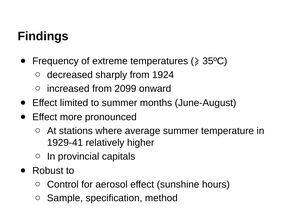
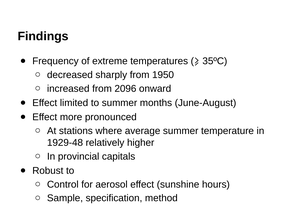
1924: 1924 -> 1950 (163, 75)
2099: 2099 -> 2096 (125, 88)
1929-41: 1929-41 -> 1929-48 (65, 142)
